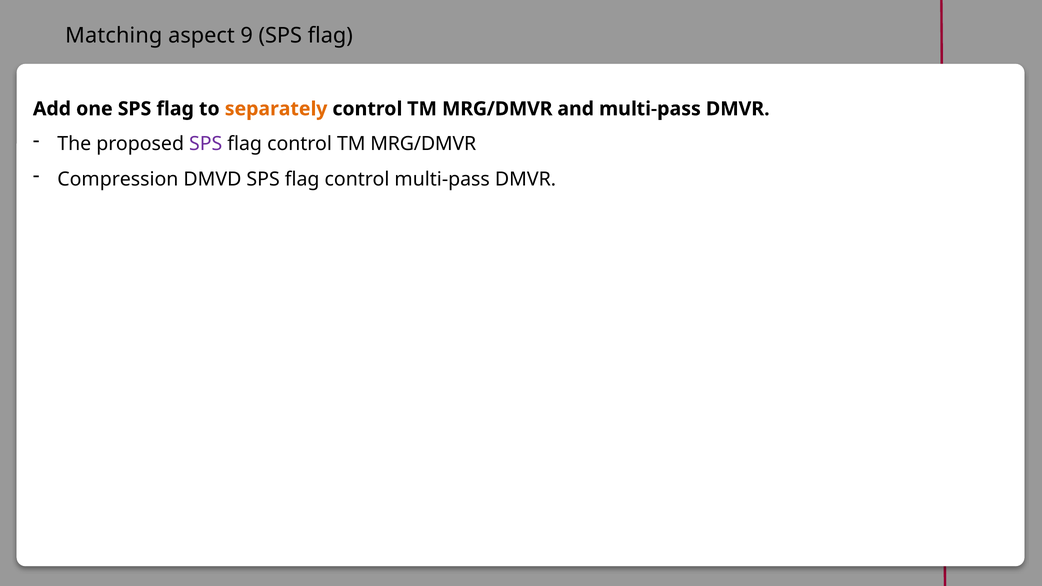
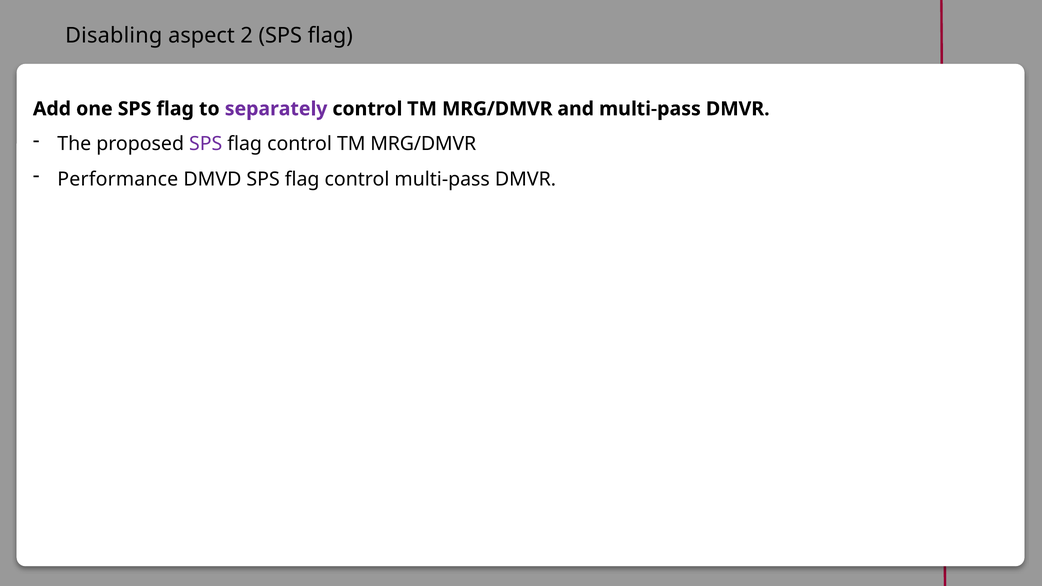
Matching: Matching -> Disabling (114, 36)
9: 9 -> 2 (247, 36)
separately colour: orange -> purple (276, 109)
Compression: Compression -> Performance (118, 179)
